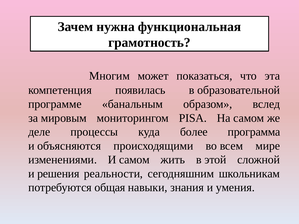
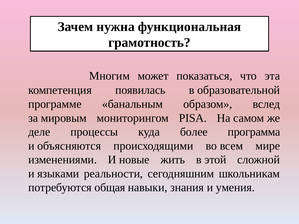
И самом: самом -> новые (134, 160)
решения: решения -> языками (58, 174)
